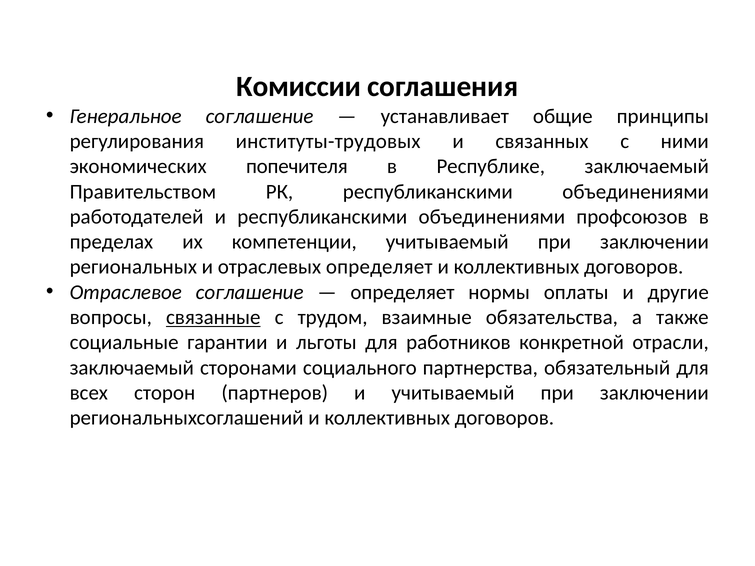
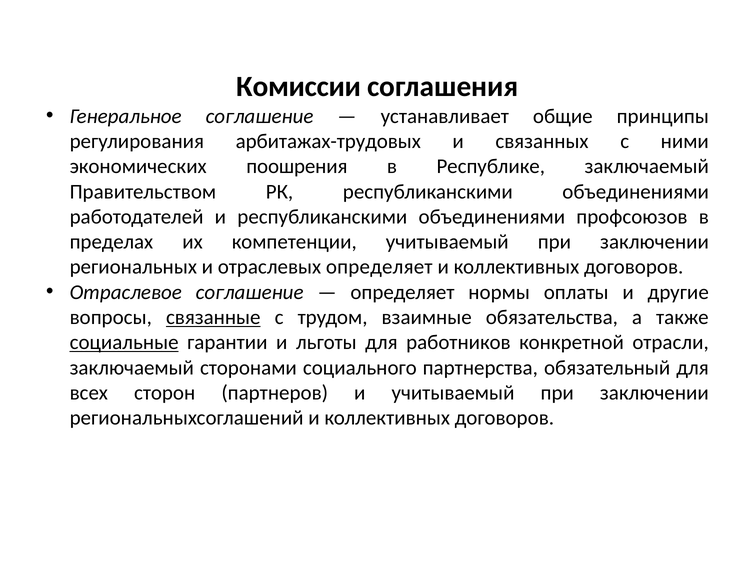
институты-трудовых: институты-трудовых -> арбитажах-трудовых (328, 141)
попечителя: попечителя -> поошрения (297, 166)
социальные underline: none -> present (124, 343)
